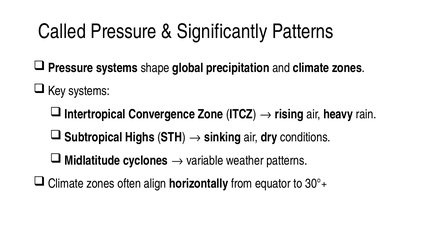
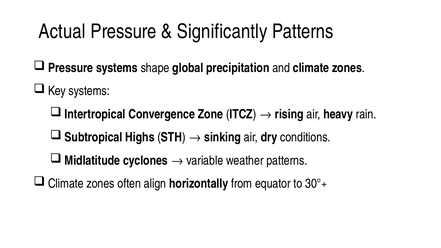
Called: Called -> Actual (62, 31)
